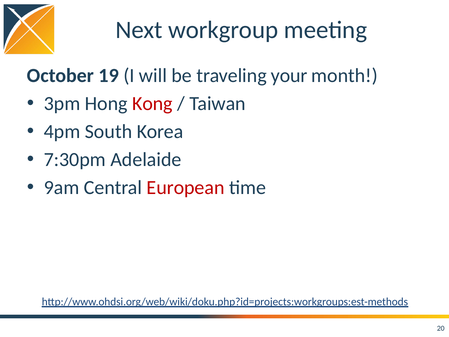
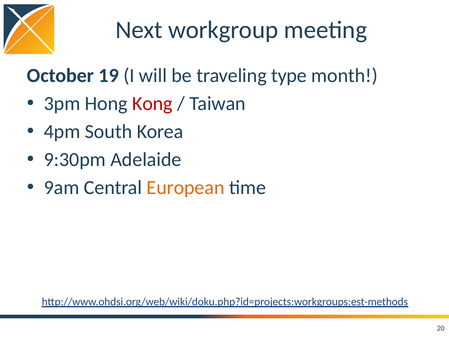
your: your -> type (289, 76)
7:30pm: 7:30pm -> 9:30pm (75, 159)
European colour: red -> orange (186, 187)
